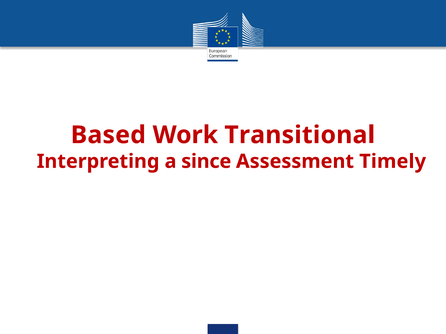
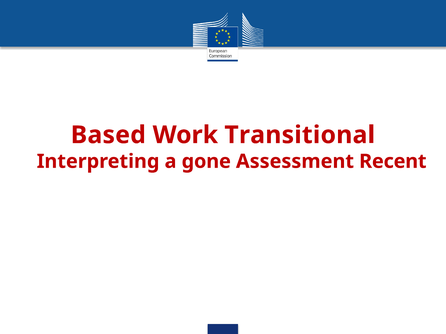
since: since -> gone (206, 162)
Timely: Timely -> Recent (393, 162)
